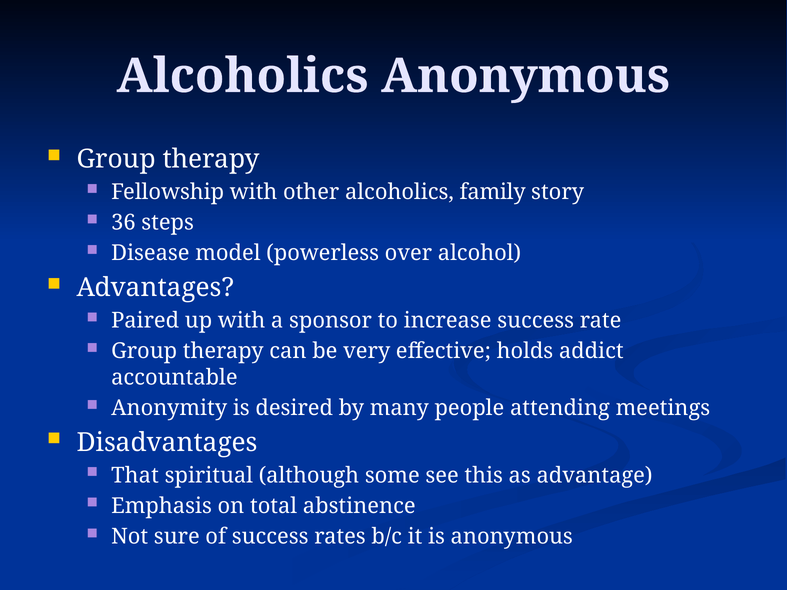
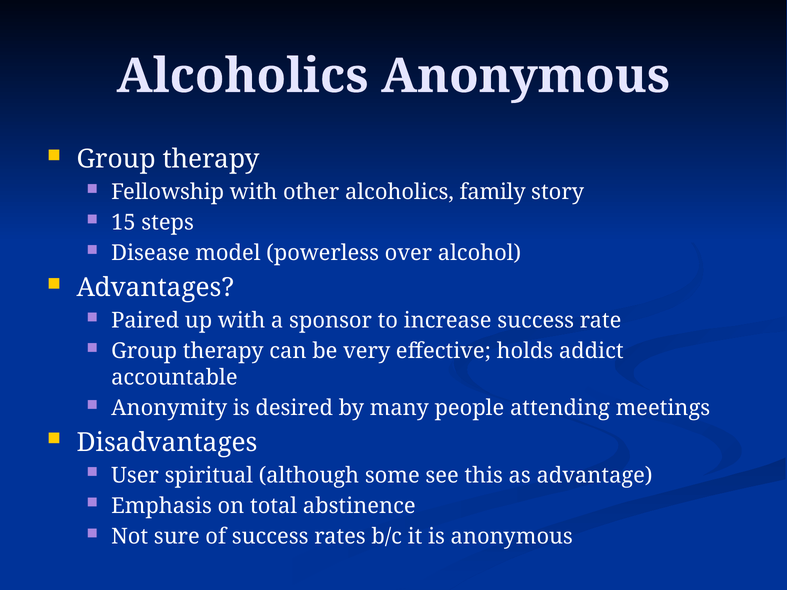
36: 36 -> 15 (123, 223)
That: That -> User (135, 476)
